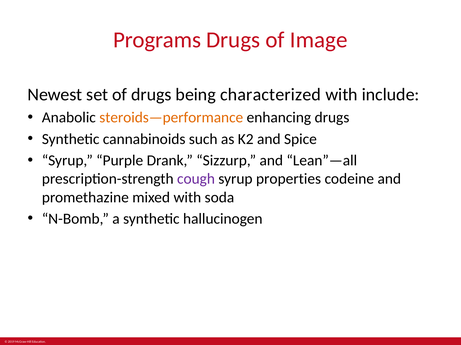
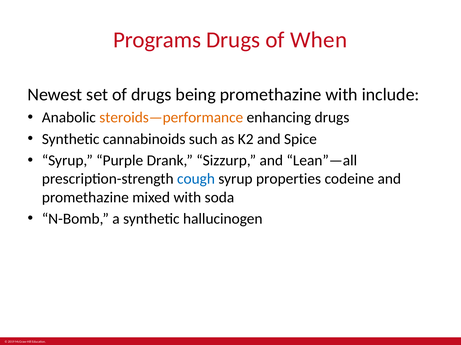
Image: Image -> When (319, 40)
being characterized: characterized -> promethazine (271, 95)
cough colour: purple -> blue (196, 179)
